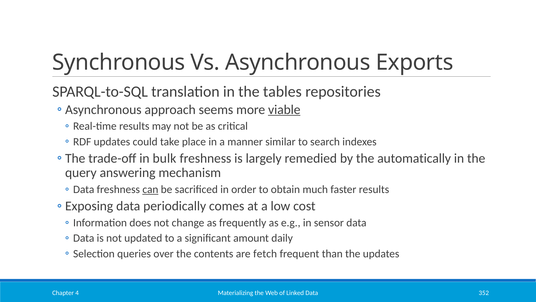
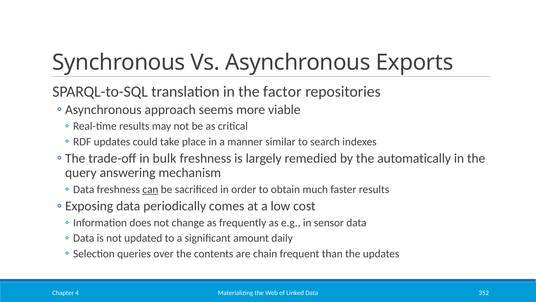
tables: tables -> factor (282, 91)
viable underline: present -> none (284, 109)
fetch: fetch -> chain (265, 253)
